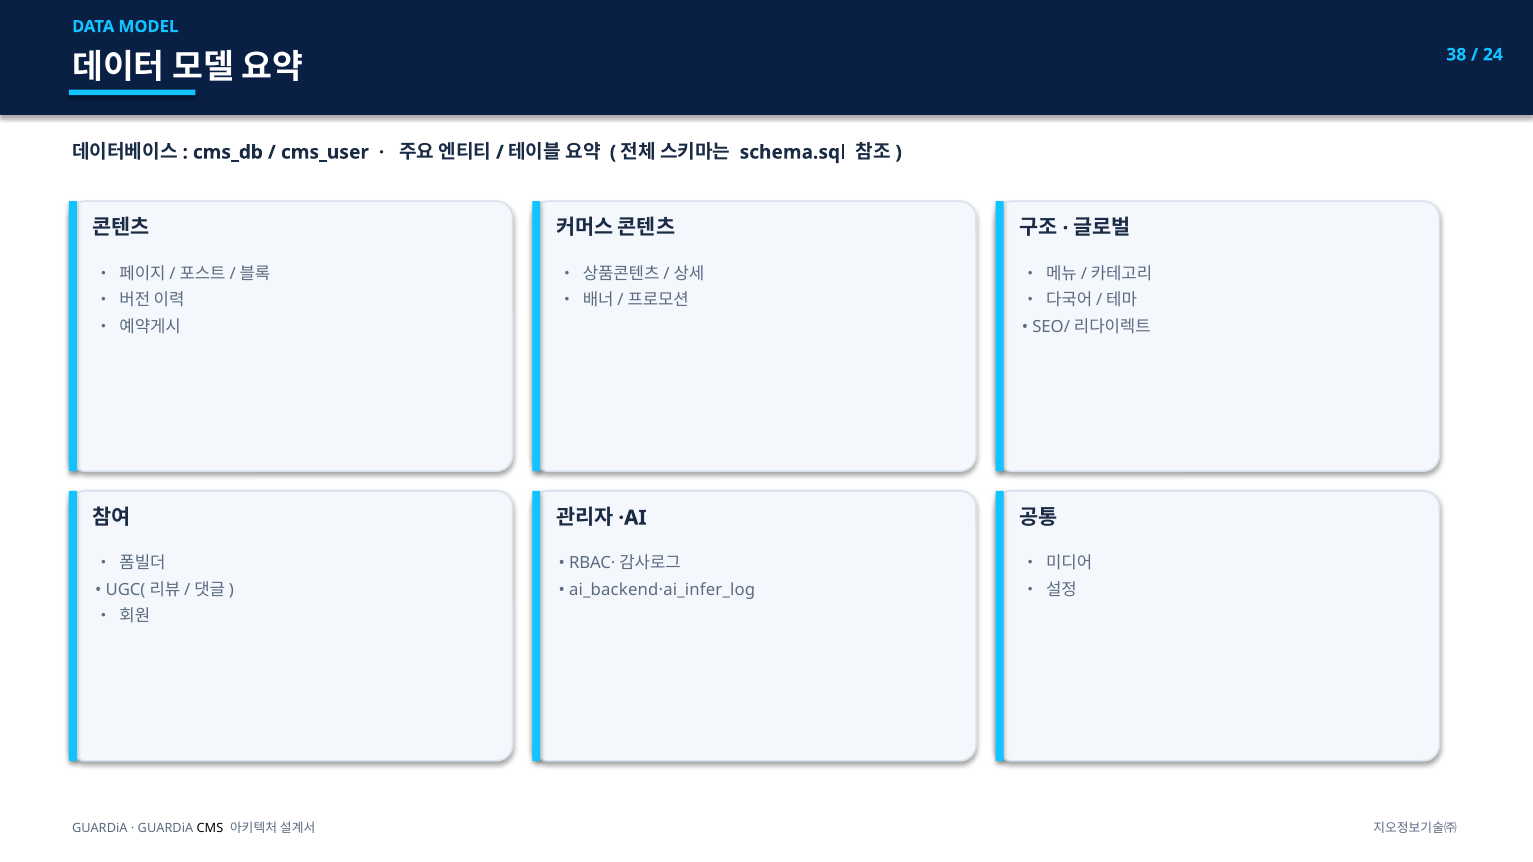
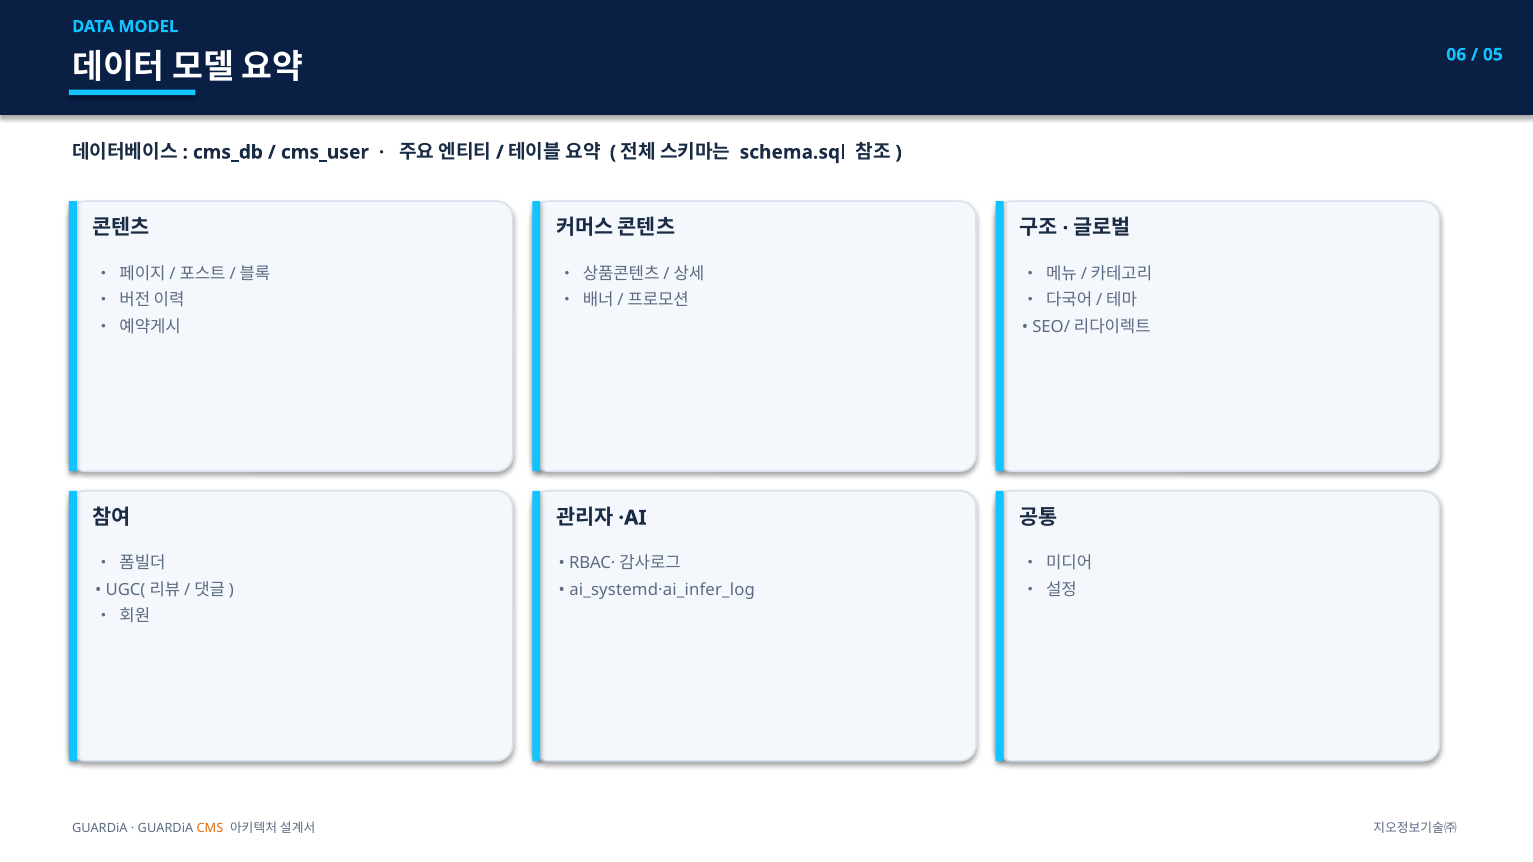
38: 38 -> 06 (1456, 55)
24: 24 -> 05 (1493, 55)
ai_backend·ai_infer_log: ai_backend·ai_infer_log -> ai_systemd·ai_infer_log (662, 590)
CMS colour: black -> orange (210, 829)
